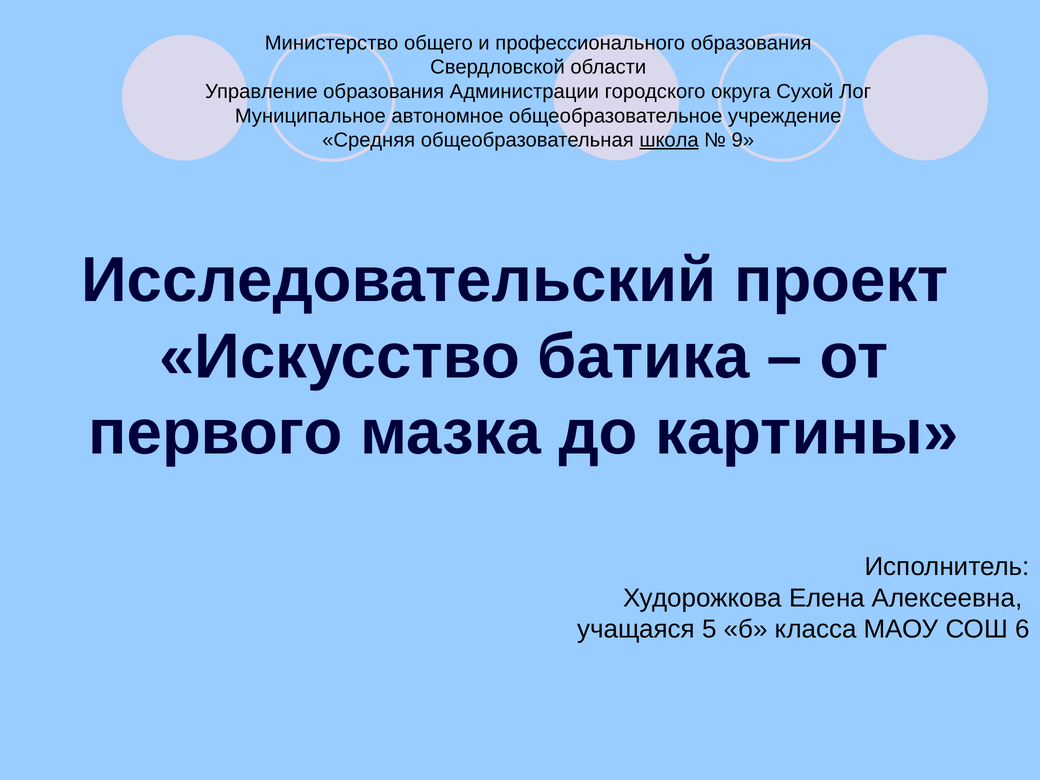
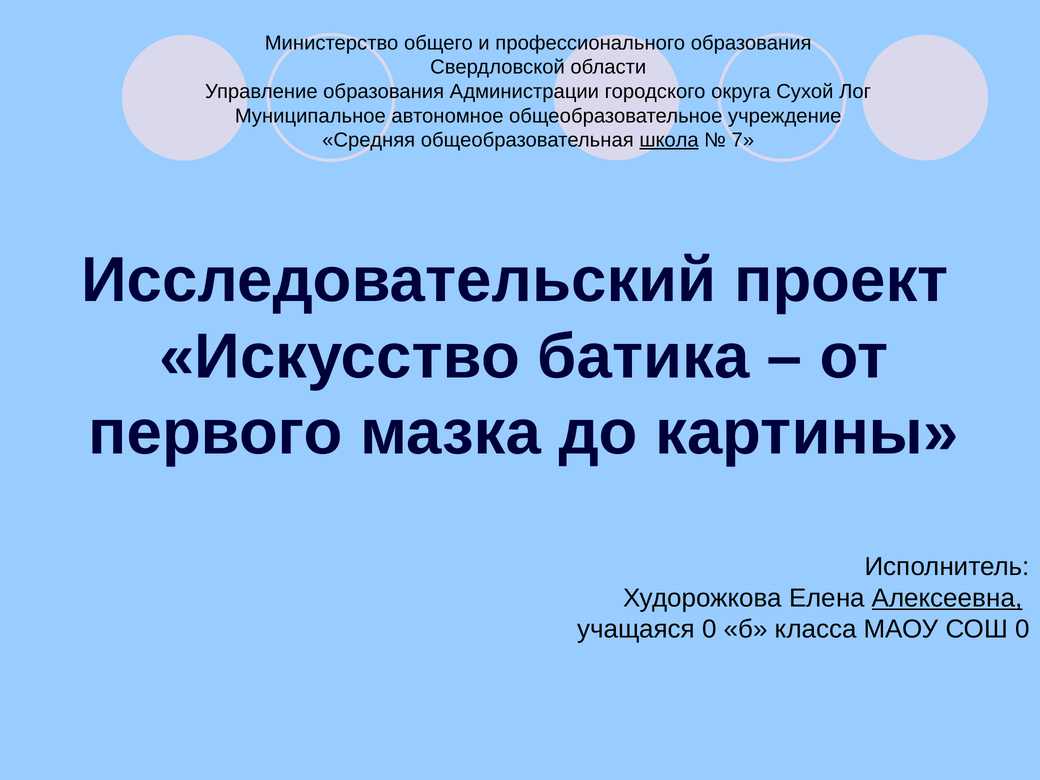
9: 9 -> 7 (743, 140)
Алексеевна underline: none -> present (947, 598)
учащаяся 5: 5 -> 0 (709, 629)
СОШ 6: 6 -> 0 (1022, 629)
